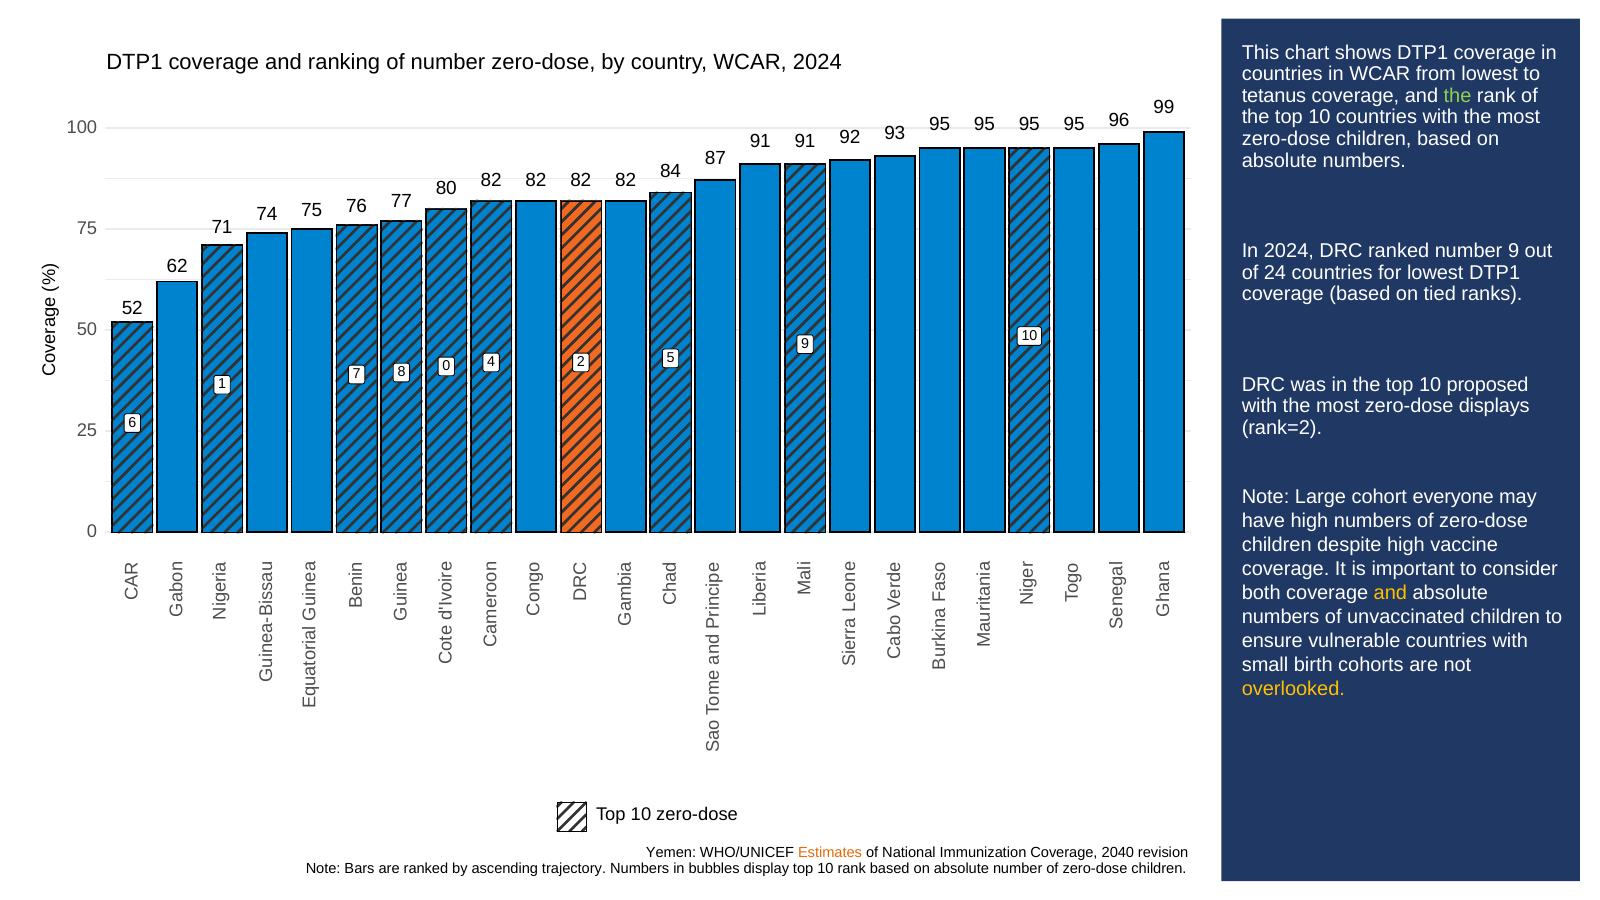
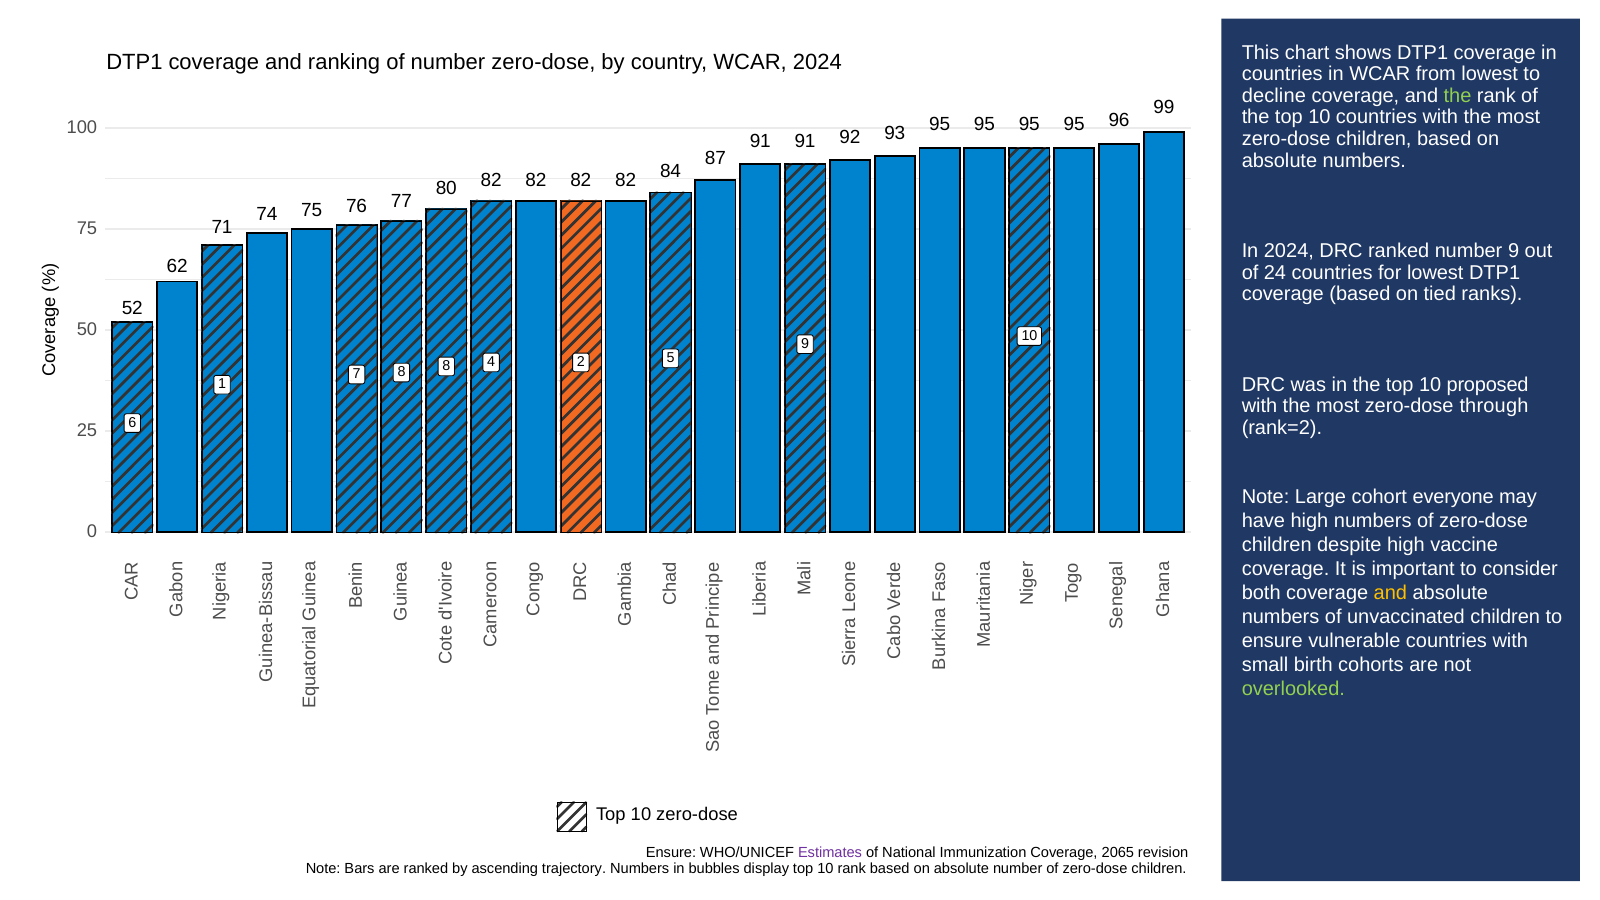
tetanus: tetanus -> decline (1274, 96)
8 0: 0 -> 8 (446, 366)
displays: displays -> through (1494, 406)
overlooked colour: yellow -> light green (1293, 689)
Yemen: Yemen -> Ensure (671, 853)
Estimates colour: orange -> purple (830, 853)
2040: 2040 -> 2065 (1118, 853)
